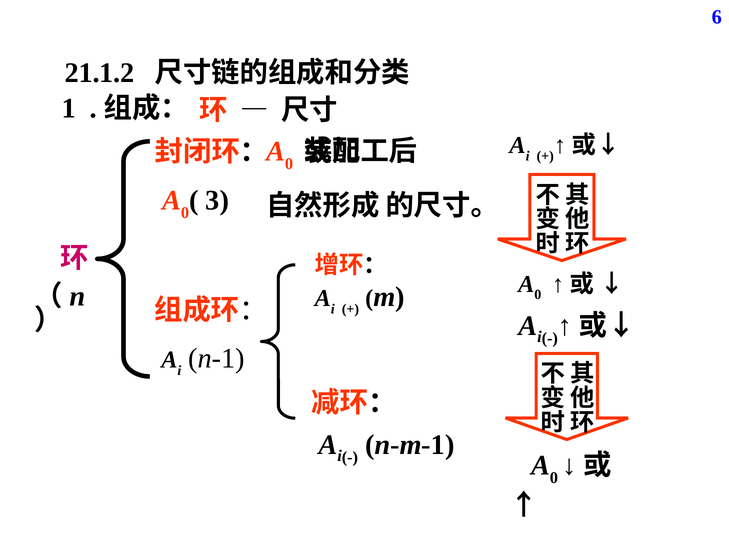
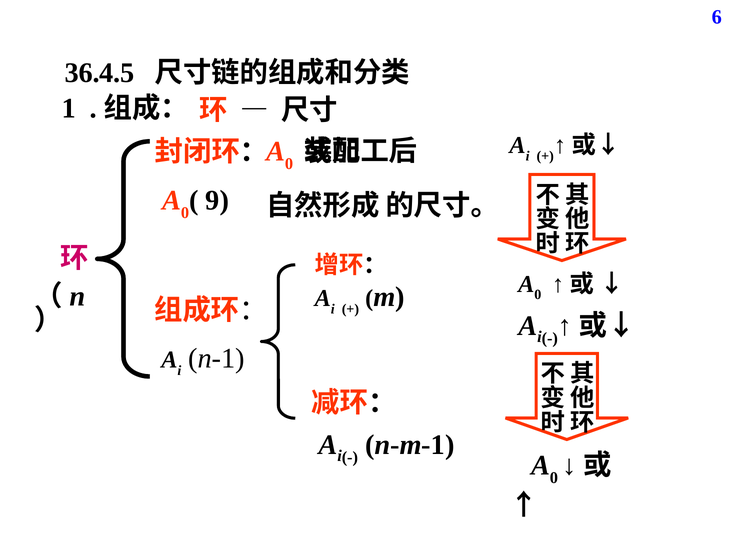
21.1.2: 21.1.2 -> 36.4.5 (99, 73)
3: 3 -> 9 (217, 200)
